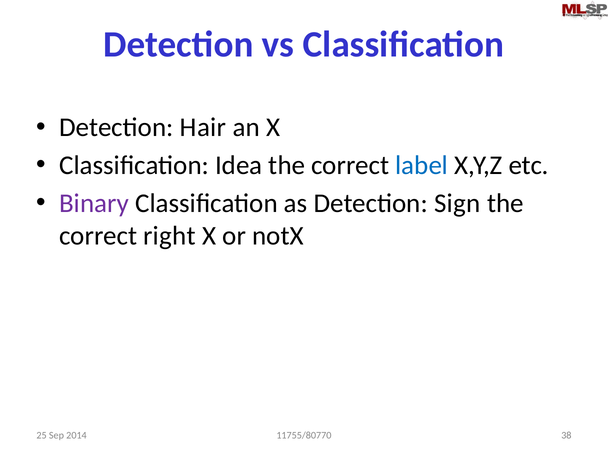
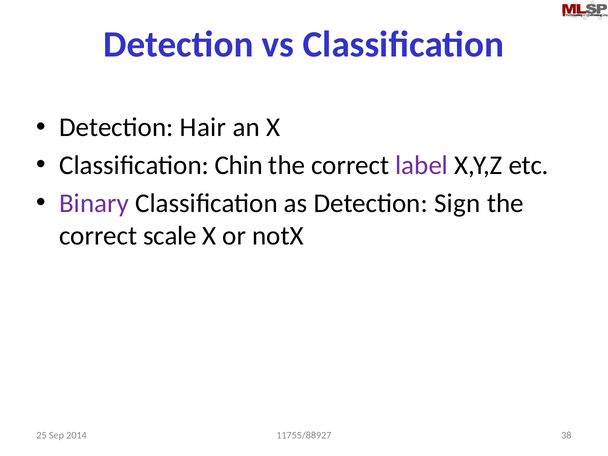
Idea: Idea -> Chin (239, 165)
label colour: blue -> purple (422, 165)
right: right -> scale (170, 236)
11755/80770: 11755/80770 -> 11755/88927 (304, 435)
